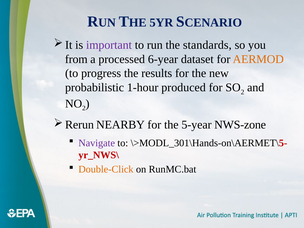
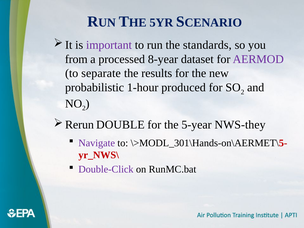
6-year: 6-year -> 8-year (163, 59)
AERMOD colour: orange -> purple (258, 59)
progress: progress -> separate (101, 73)
NEARBY: NEARBY -> DOUBLE (120, 125)
NWS-zone: NWS-zone -> NWS-they (240, 125)
Double-Click colour: orange -> purple (106, 169)
